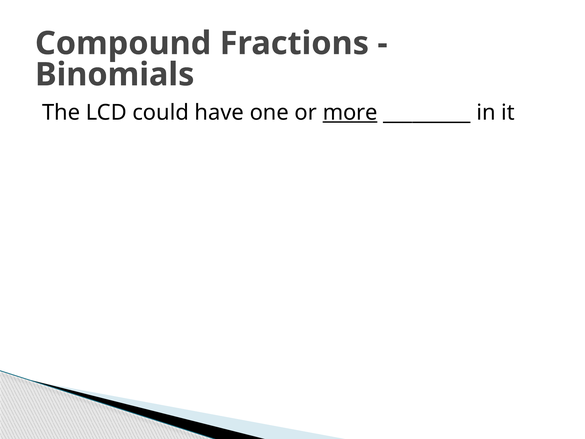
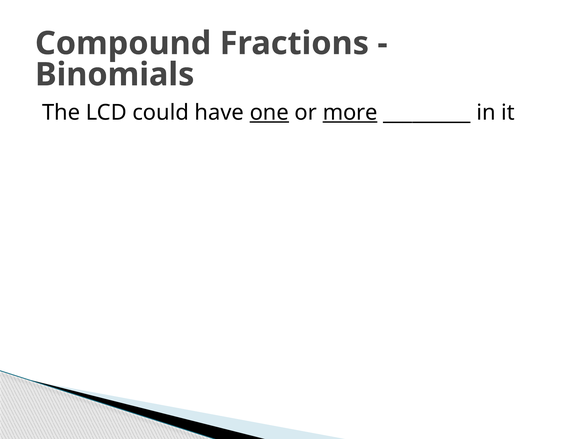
one underline: none -> present (269, 112)
